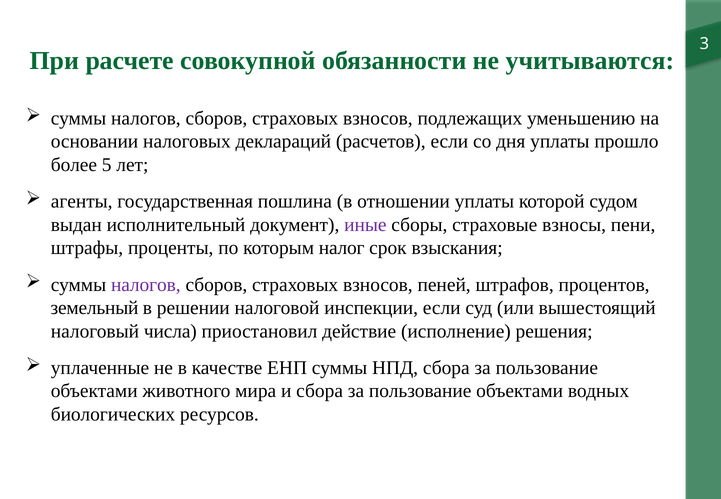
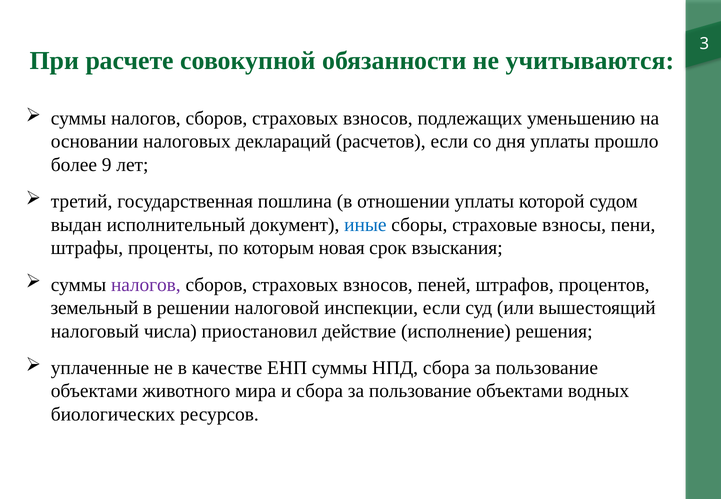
5: 5 -> 9 (107, 165)
агенты: агенты -> третий (82, 202)
иные colour: purple -> blue (365, 225)
налог: налог -> новая (342, 248)
